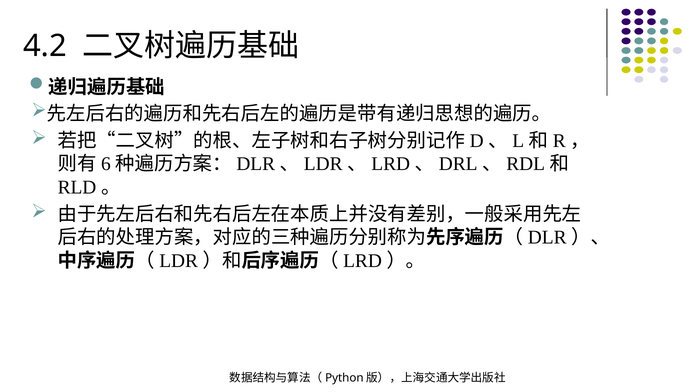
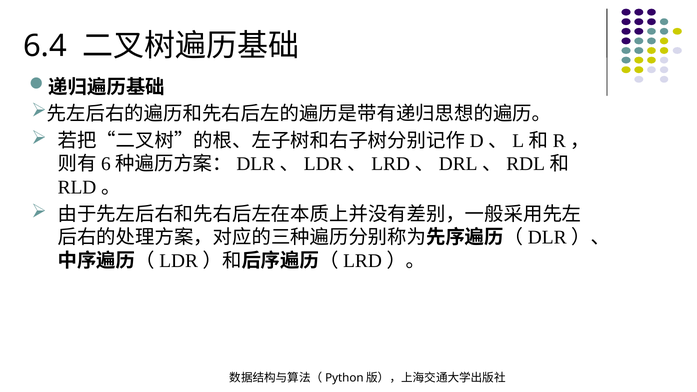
4.2: 4.2 -> 6.4 (45, 46)
